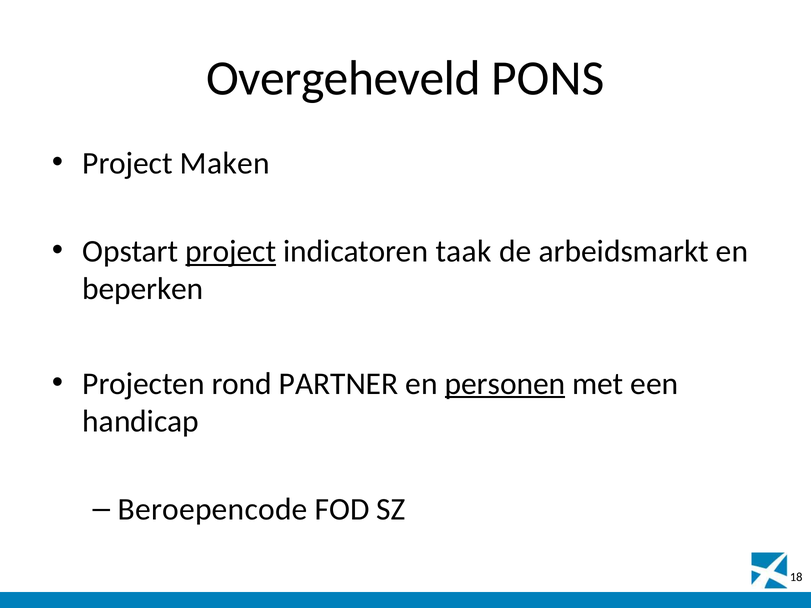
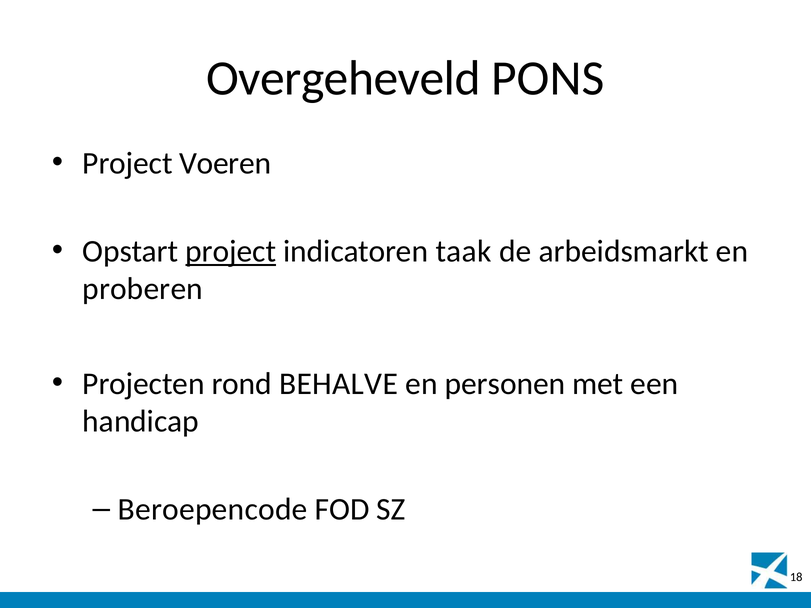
Maken: Maken -> Voeren (225, 163)
beperken: beperken -> proberen (143, 289)
PARTNER: PARTNER -> BEHALVE (338, 384)
personen underline: present -> none (505, 384)
